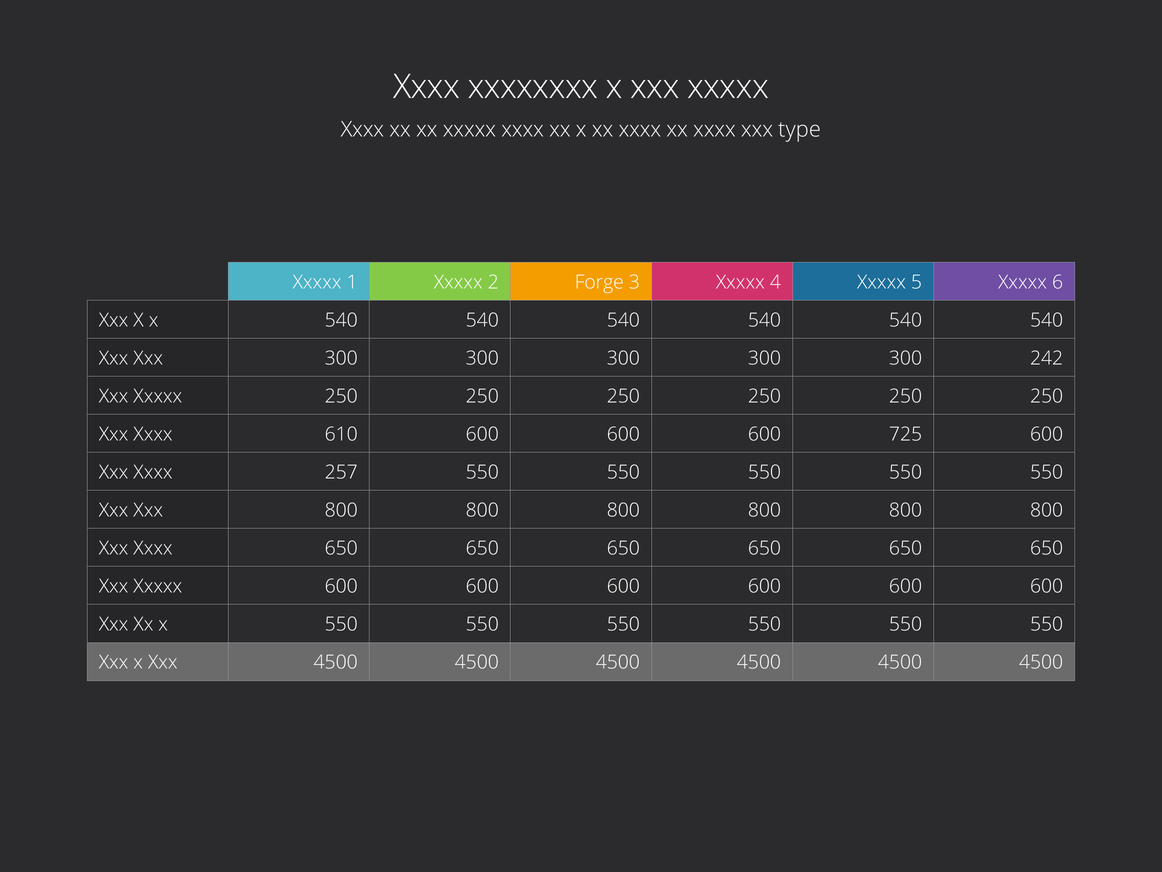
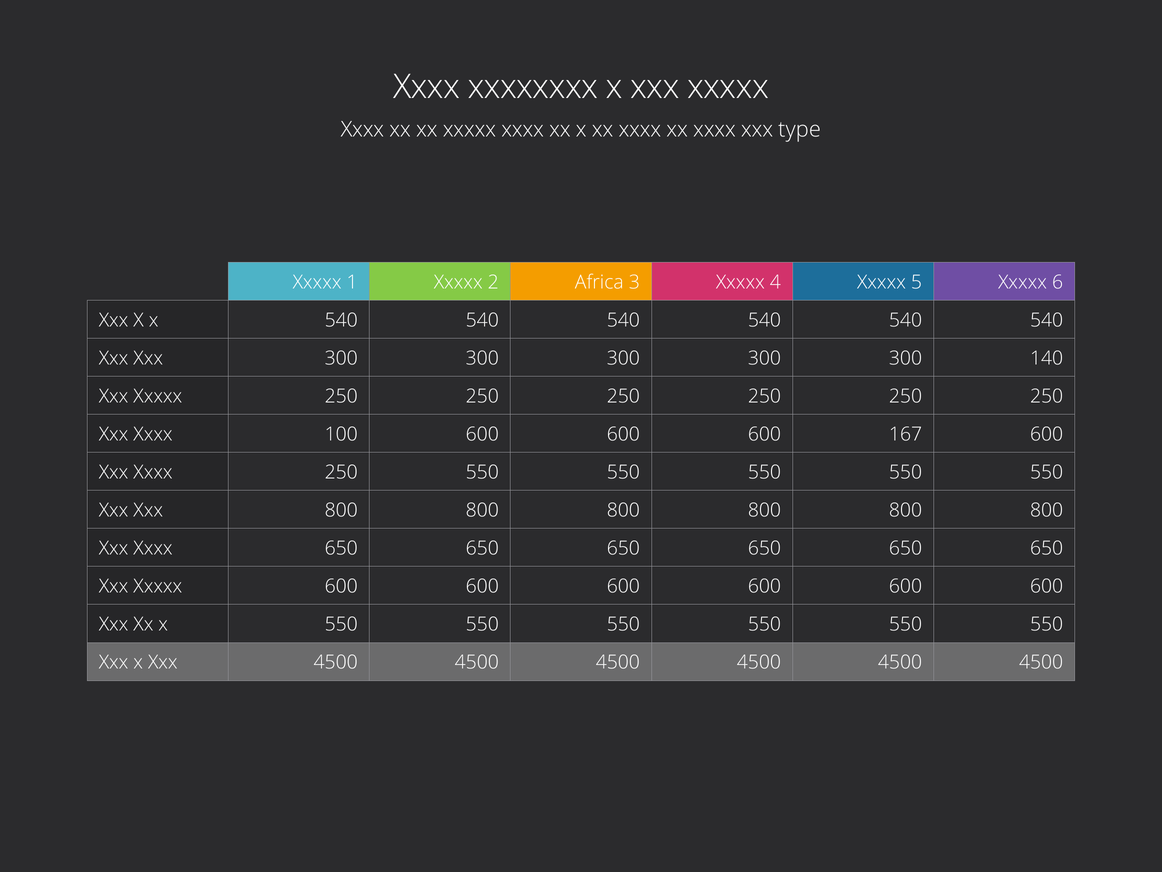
Forge: Forge -> Africa (599, 282)
242: 242 -> 140 (1047, 358)
610: 610 -> 100 (341, 434)
725: 725 -> 167 (906, 434)
Xxxx 257: 257 -> 250 (341, 472)
